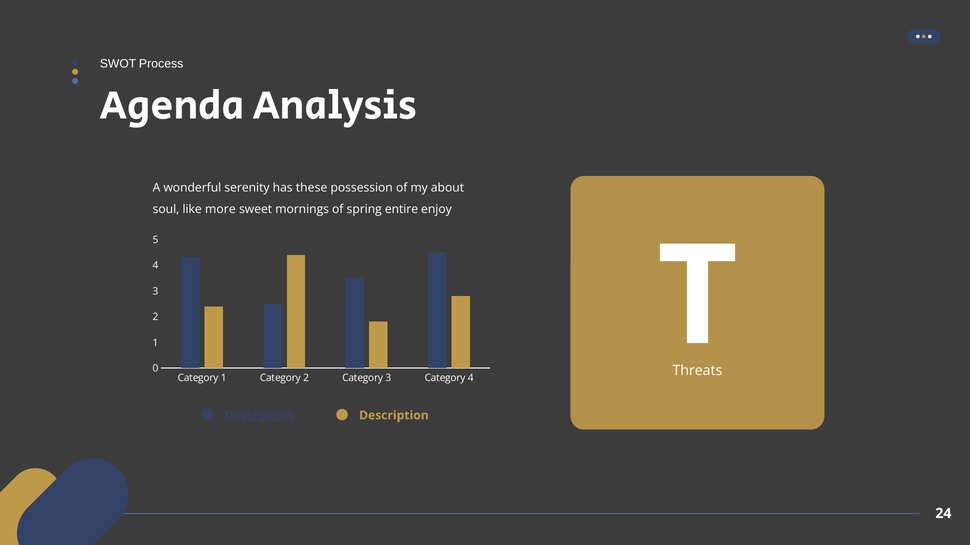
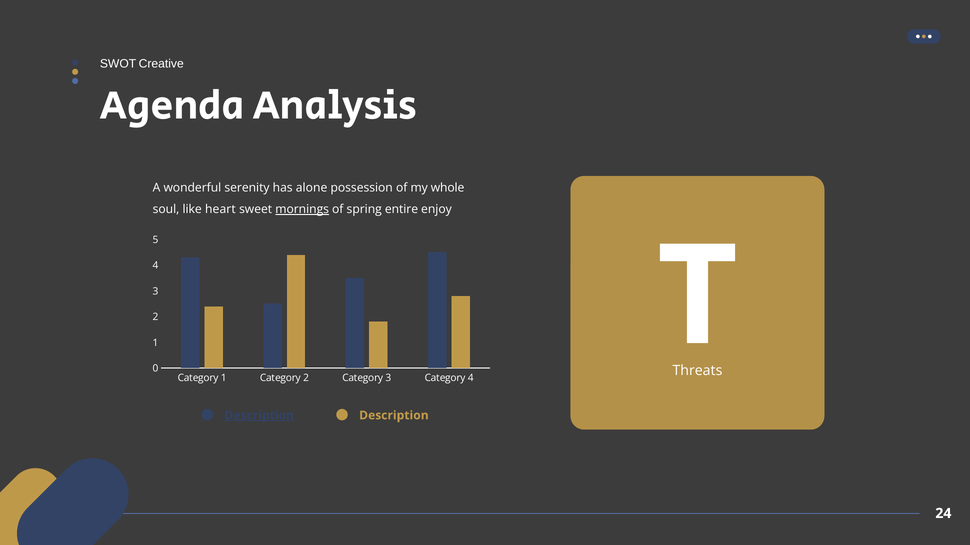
Process: Process -> Creative (161, 64)
these: these -> alone (312, 188)
about: about -> whole (448, 188)
more: more -> heart (220, 210)
mornings underline: none -> present (302, 210)
